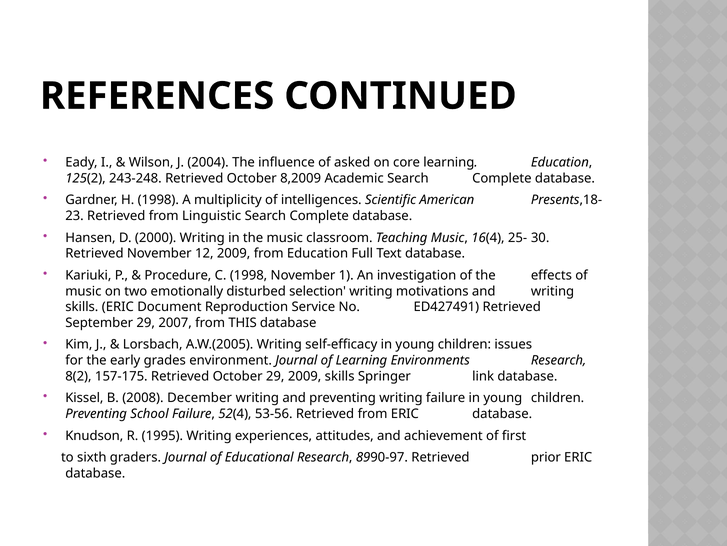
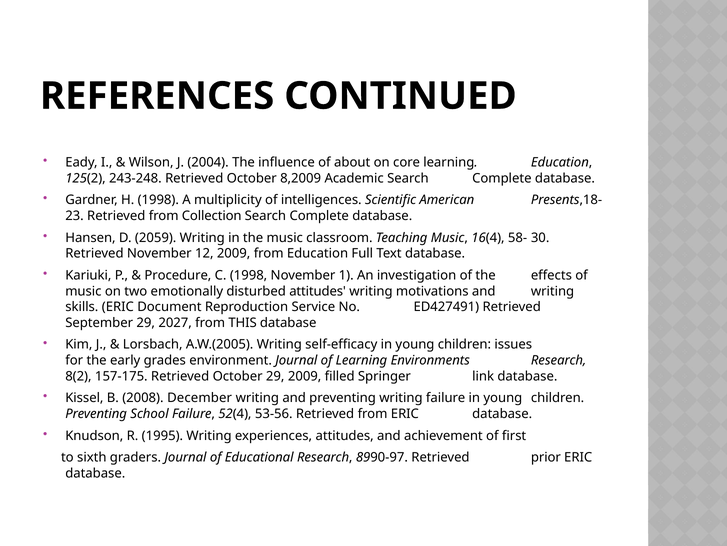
asked: asked -> about (352, 162)
Linguistic: Linguistic -> Collection (212, 216)
2000: 2000 -> 2059 (156, 237)
25-: 25- -> 58- (518, 237)
disturbed selection: selection -> attitudes (318, 291)
2007: 2007 -> 2027 (175, 322)
2009 skills: skills -> filled (340, 376)
